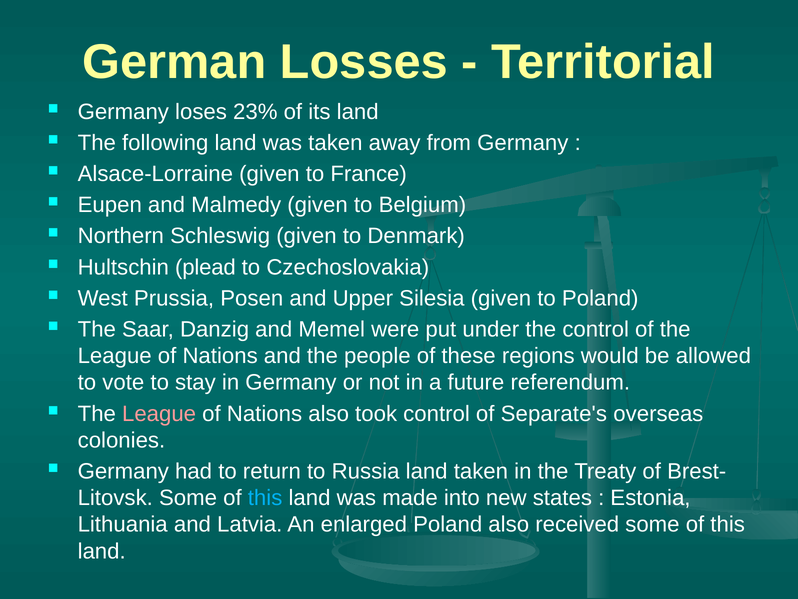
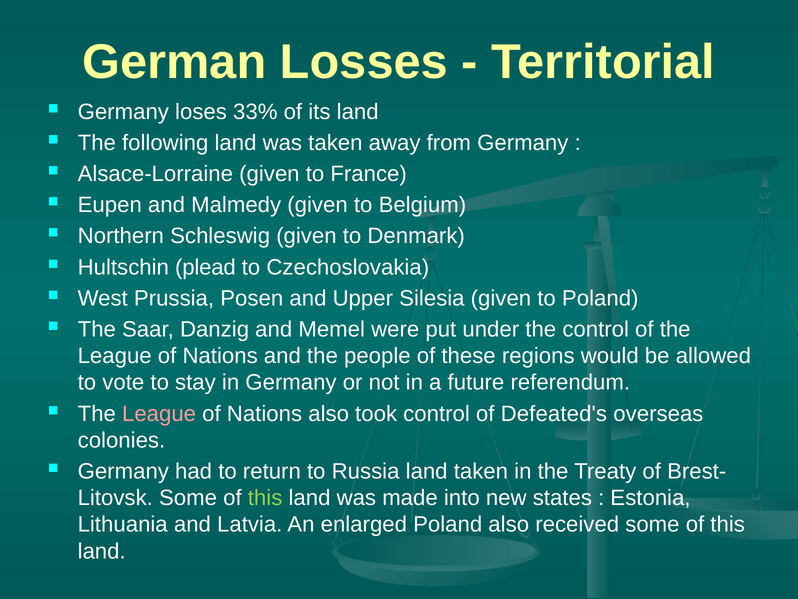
23%: 23% -> 33% (255, 112)
Separate's: Separate's -> Defeated's (554, 413)
this colour: light blue -> light green (265, 498)
